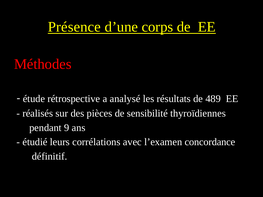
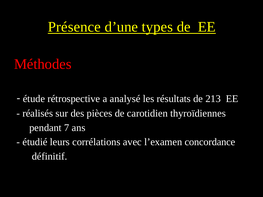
corps: corps -> types (157, 27)
489: 489 -> 213 (213, 99)
sensibilité: sensibilité -> carotidien (147, 114)
9: 9 -> 7 (67, 128)
